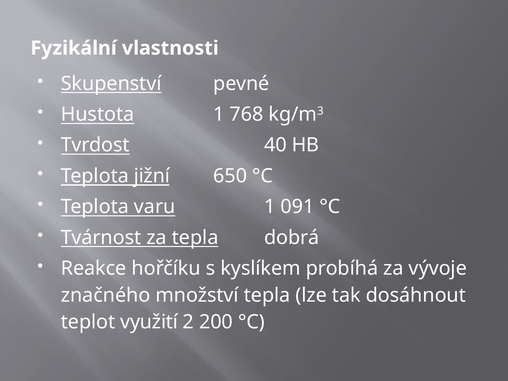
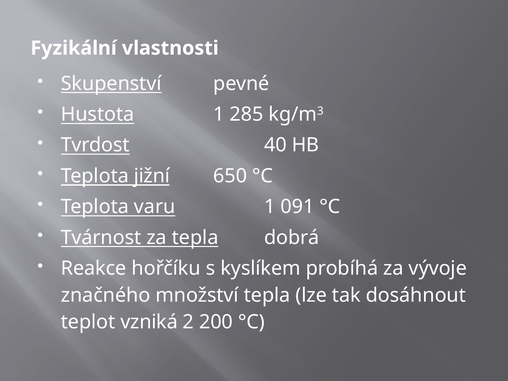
768: 768 -> 285 (247, 114)
využití: využití -> vzniká (149, 322)
